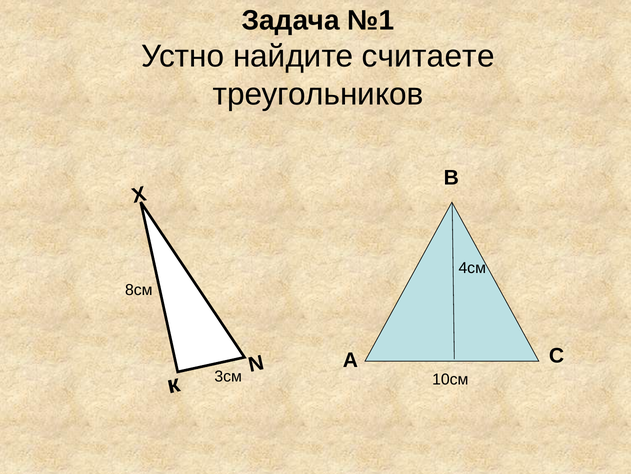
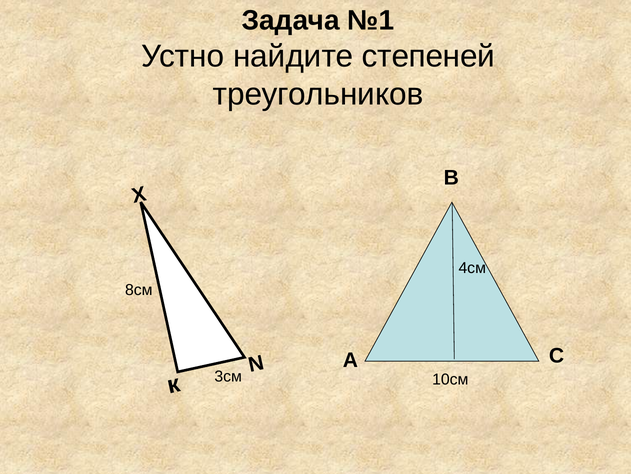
считаете: считаете -> степеней (428, 56)
